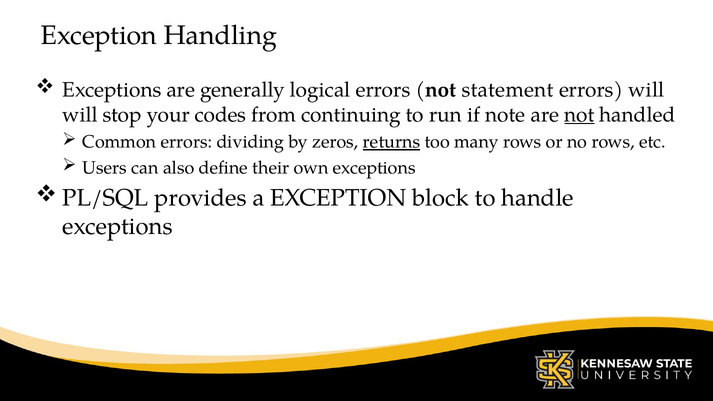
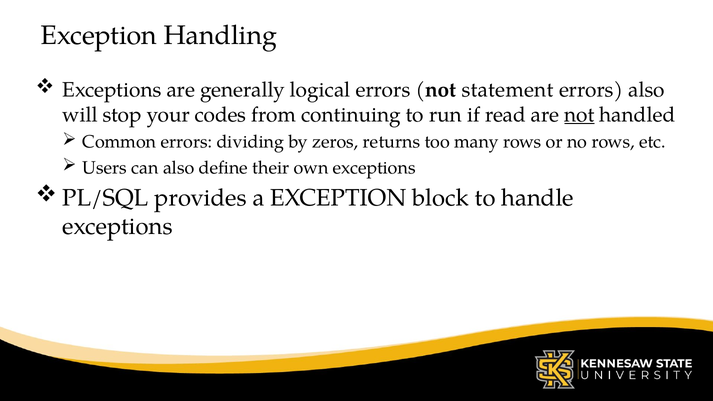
errors will: will -> also (647, 90)
note: note -> read (505, 115)
returns underline: present -> none (392, 142)
